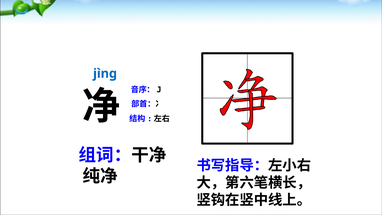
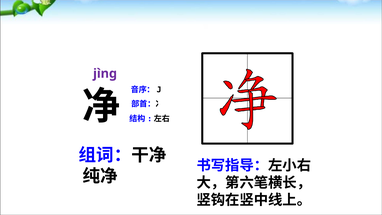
jìng colour: blue -> purple (105, 73)
